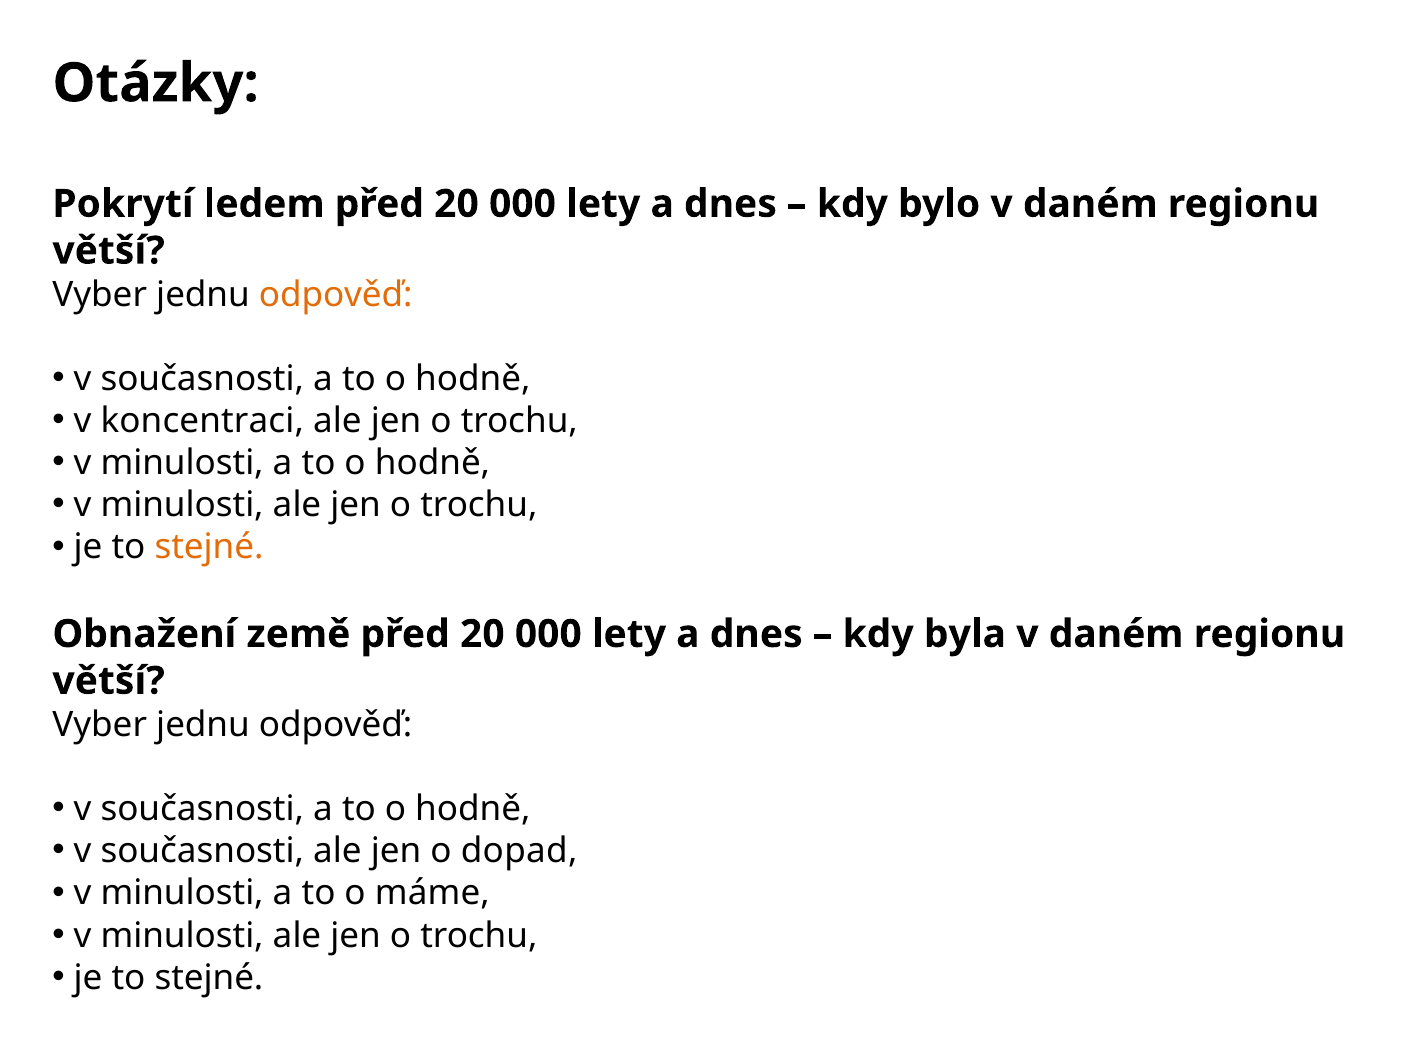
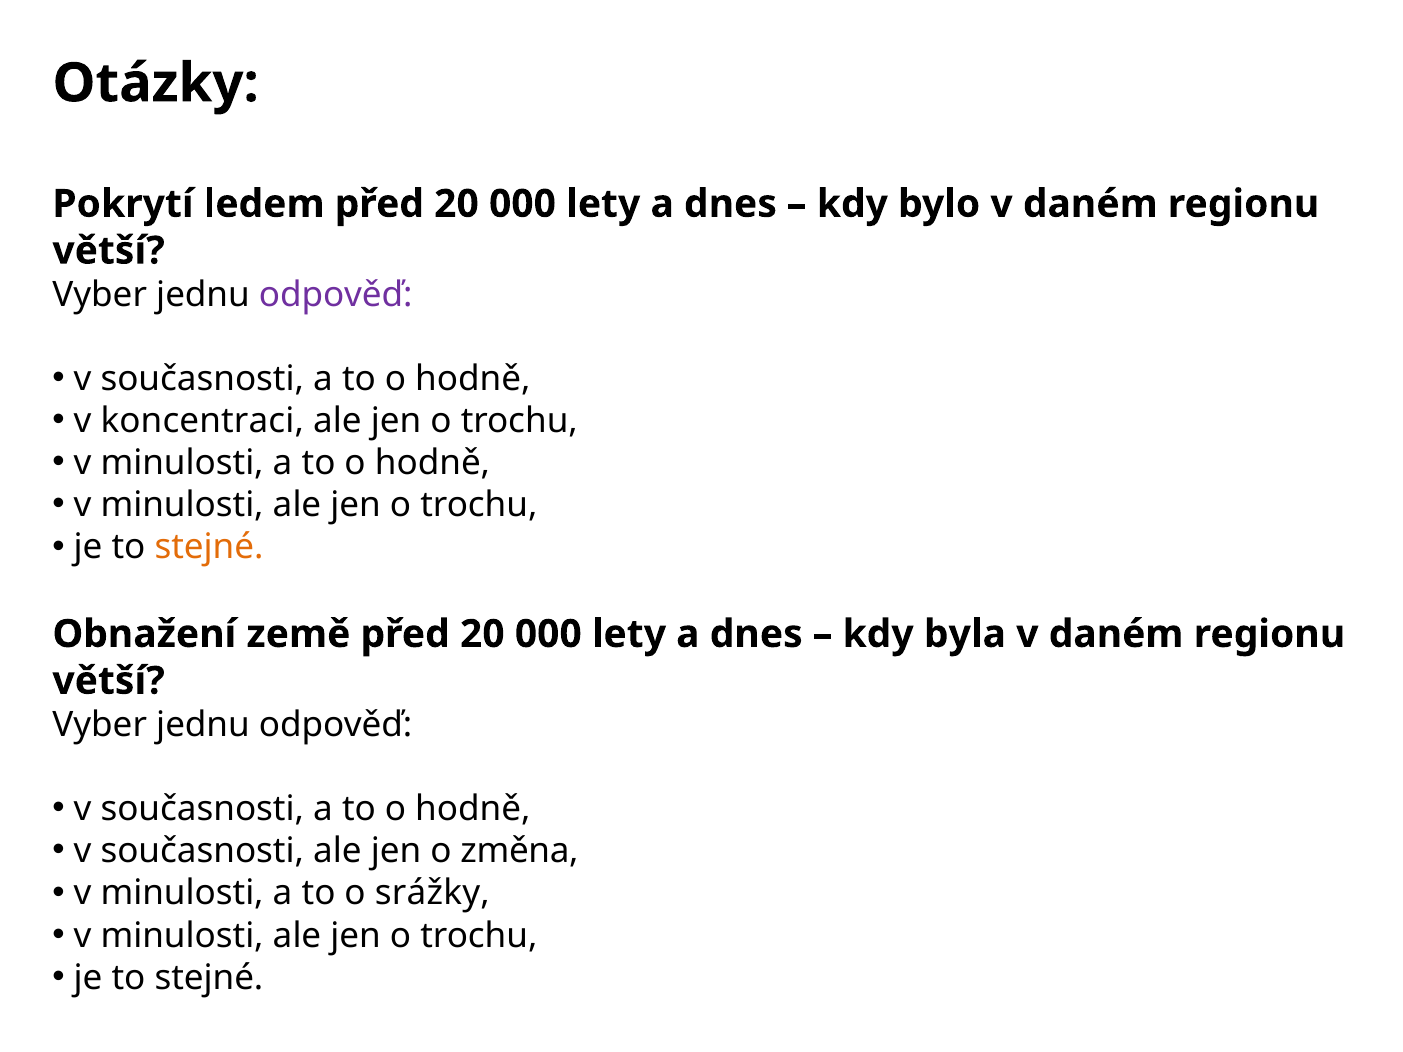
odpověď colour: orange -> purple (336, 295)
dopad: dopad -> změna (520, 851)
máme: máme -> srážky (432, 894)
